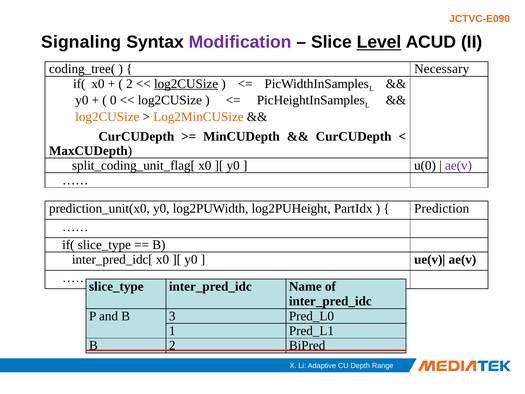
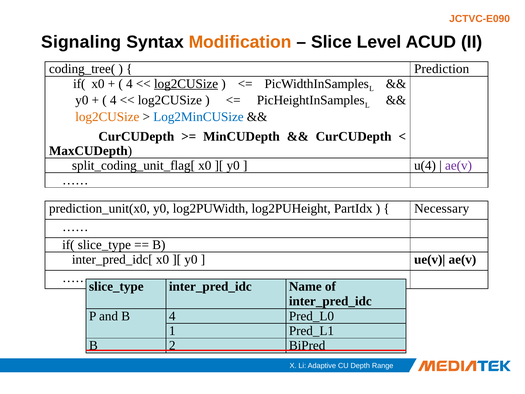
Modification colour: purple -> orange (240, 42)
Level underline: present -> none (379, 42)
Necessary: Necessary -> Prediction (442, 69)
2: 2 -> 4 (129, 84)
0: 0 -> 4 (113, 100)
Log2MinCUSize colour: orange -> blue (198, 117)
u(0: u(0 -> u(4 (425, 165)
Prediction: Prediction -> Necessary (442, 208)
B 3: 3 -> 4 (172, 316)
